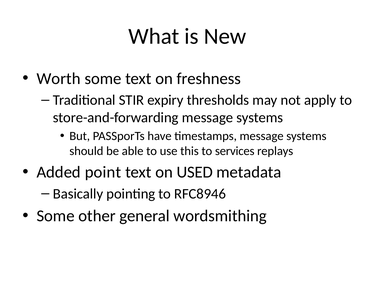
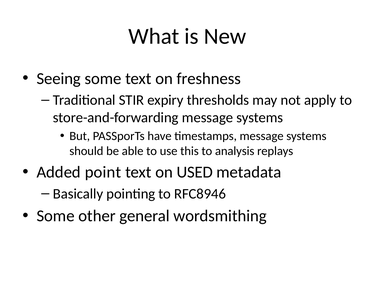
Worth: Worth -> Seeing (59, 79)
services: services -> analysis (235, 151)
